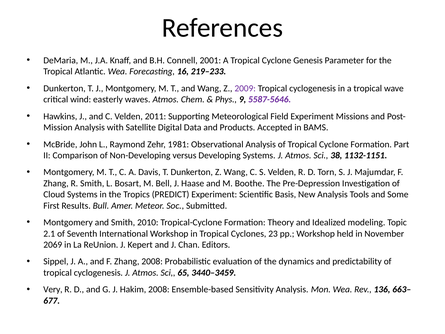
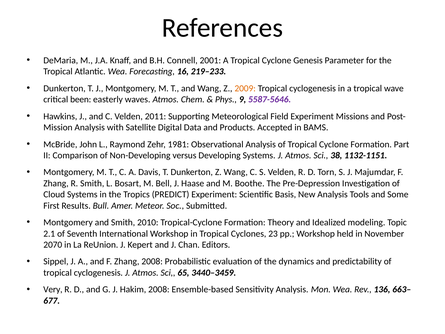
2009 colour: purple -> orange (245, 88)
wind: wind -> been (81, 99)
2069: 2069 -> 2070 (53, 245)
